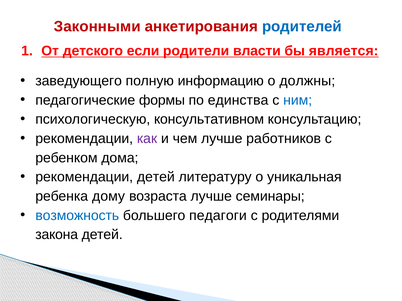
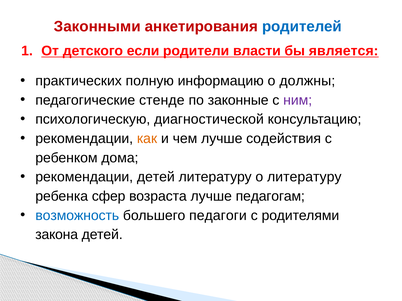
заведующего: заведующего -> практических (79, 81)
формы: формы -> стенде (162, 100)
единства: единства -> законные (238, 100)
ним colour: blue -> purple (298, 100)
консультативном: консультативном -> диагностической (209, 120)
как colour: purple -> orange (147, 139)
работников: работников -> содействия (284, 139)
о уникальная: уникальная -> литературу (304, 177)
дому: дому -> сфер (109, 197)
семинары: семинары -> педагогам (270, 197)
